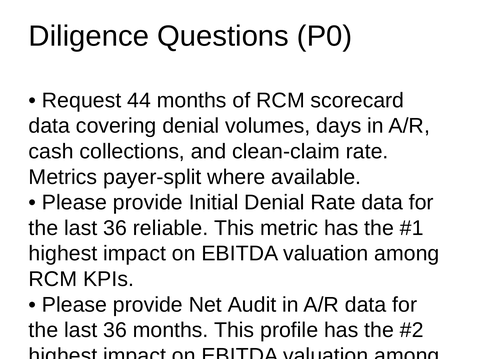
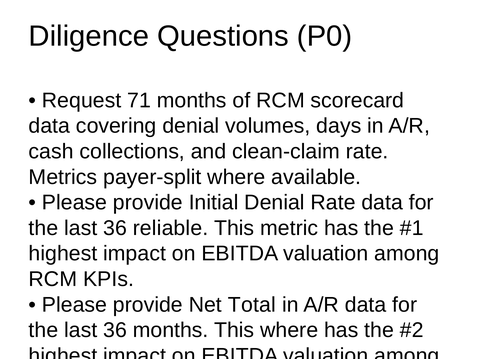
44: 44 -> 71 (139, 100)
Audit: Audit -> Total (252, 305)
This profile: profile -> where (289, 330)
